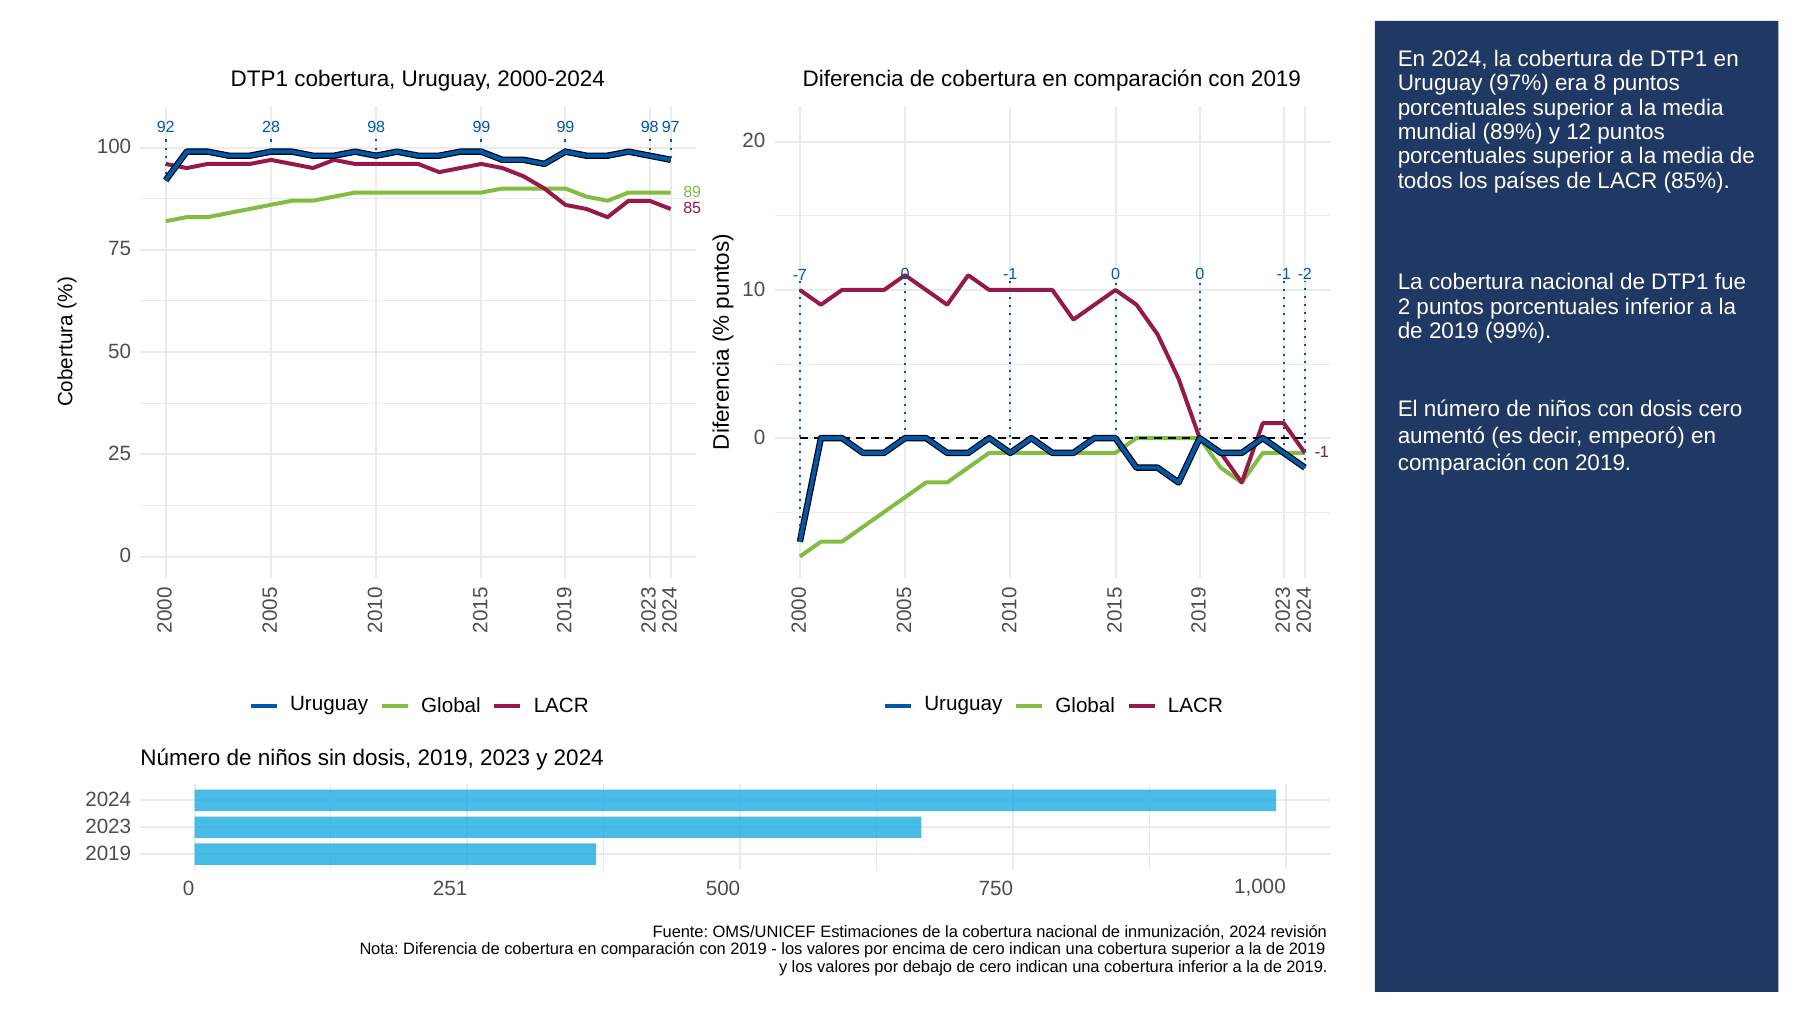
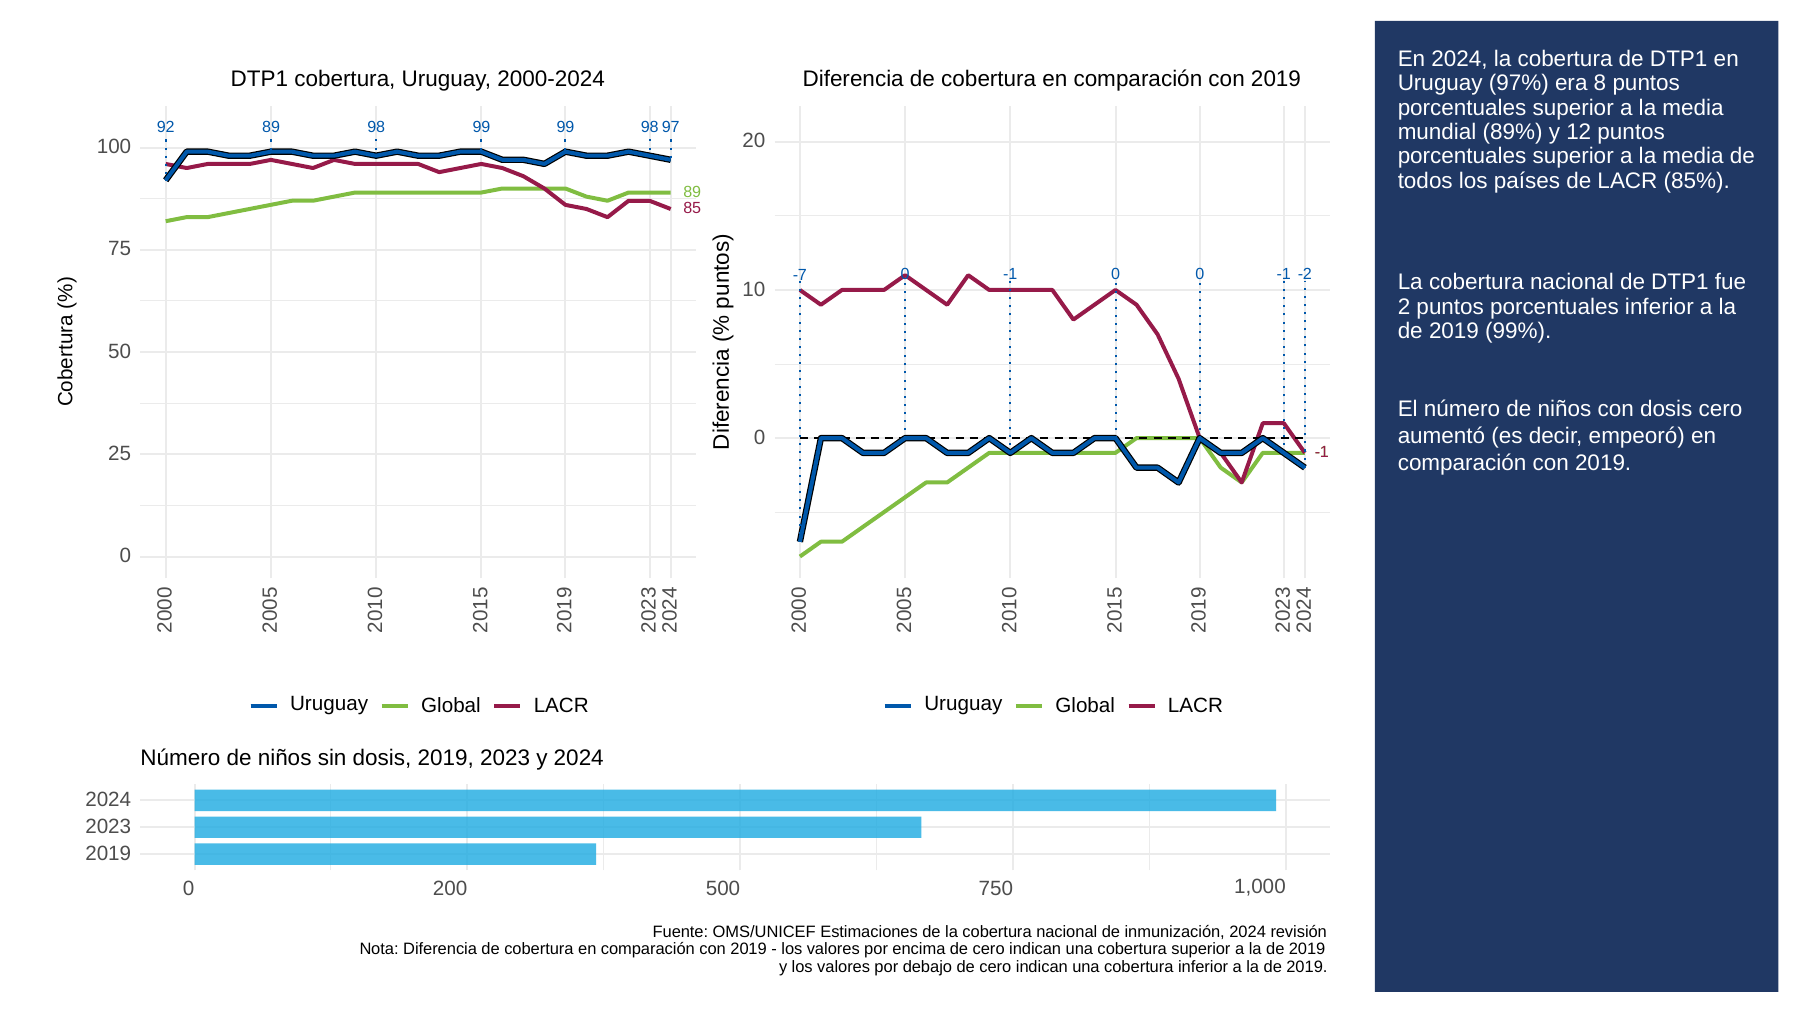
92 28: 28 -> 89 (271, 127)
251: 251 -> 200 (450, 888)
